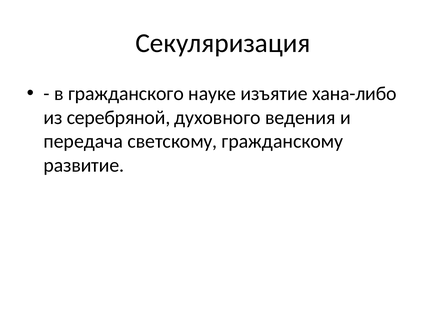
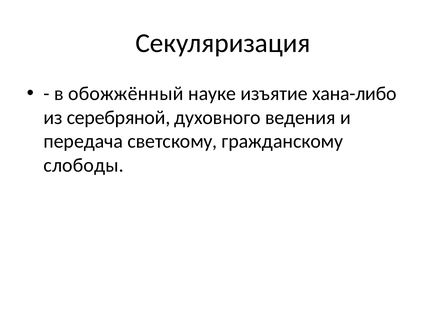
гражданского: гражданского -> обожжённый (126, 94)
развитие: развитие -> слободы (84, 165)
